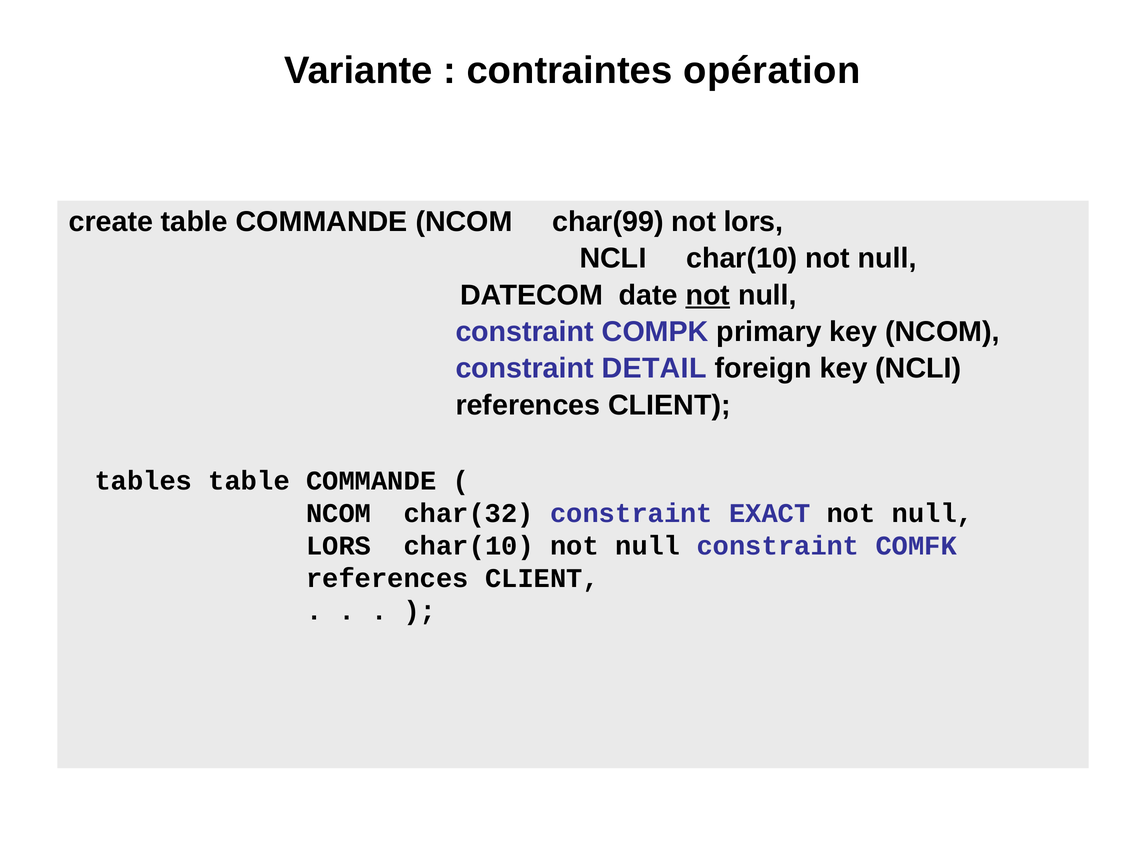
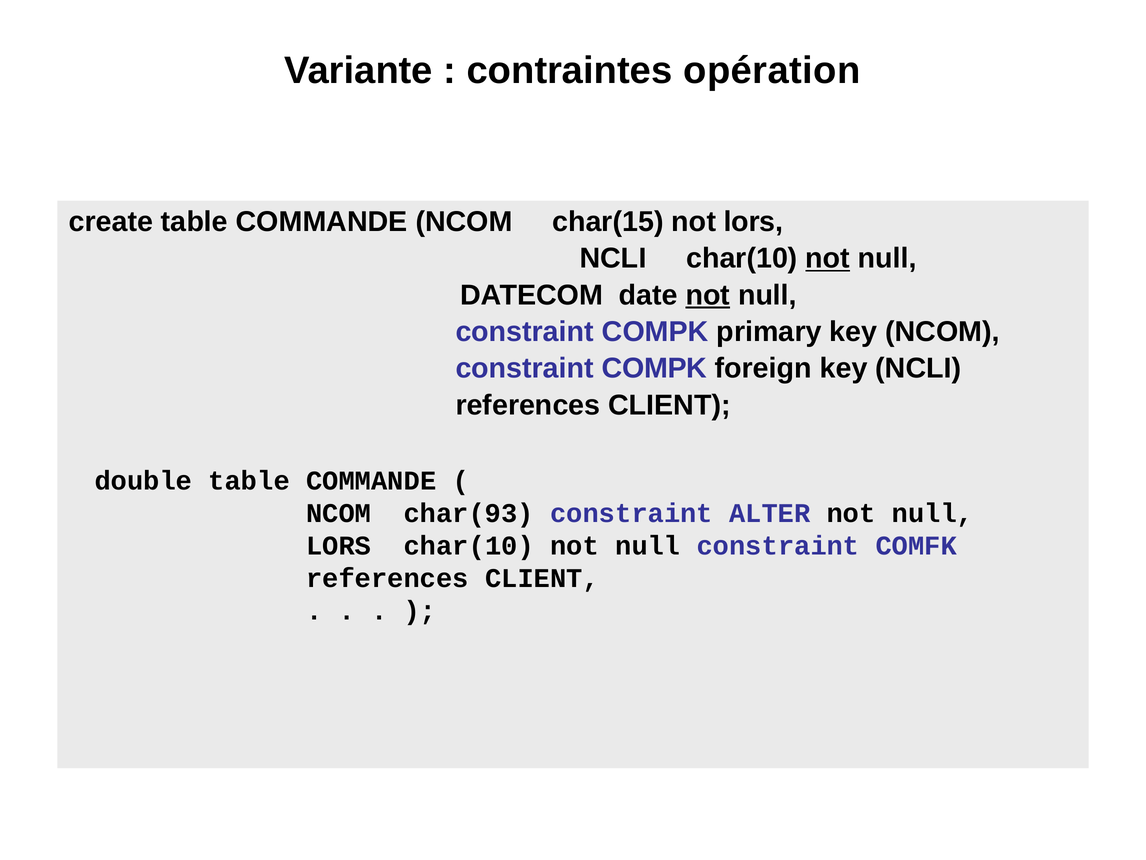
char(99: char(99 -> char(15 (608, 222)
not underline: none -> present (828, 258)
DETAIL: DETAIL -> COMPK (654, 368)
tables: tables -> double (143, 481)
char(32: char(32 -> char(93 (469, 513)
EXACT: EXACT -> ALTER (770, 513)
